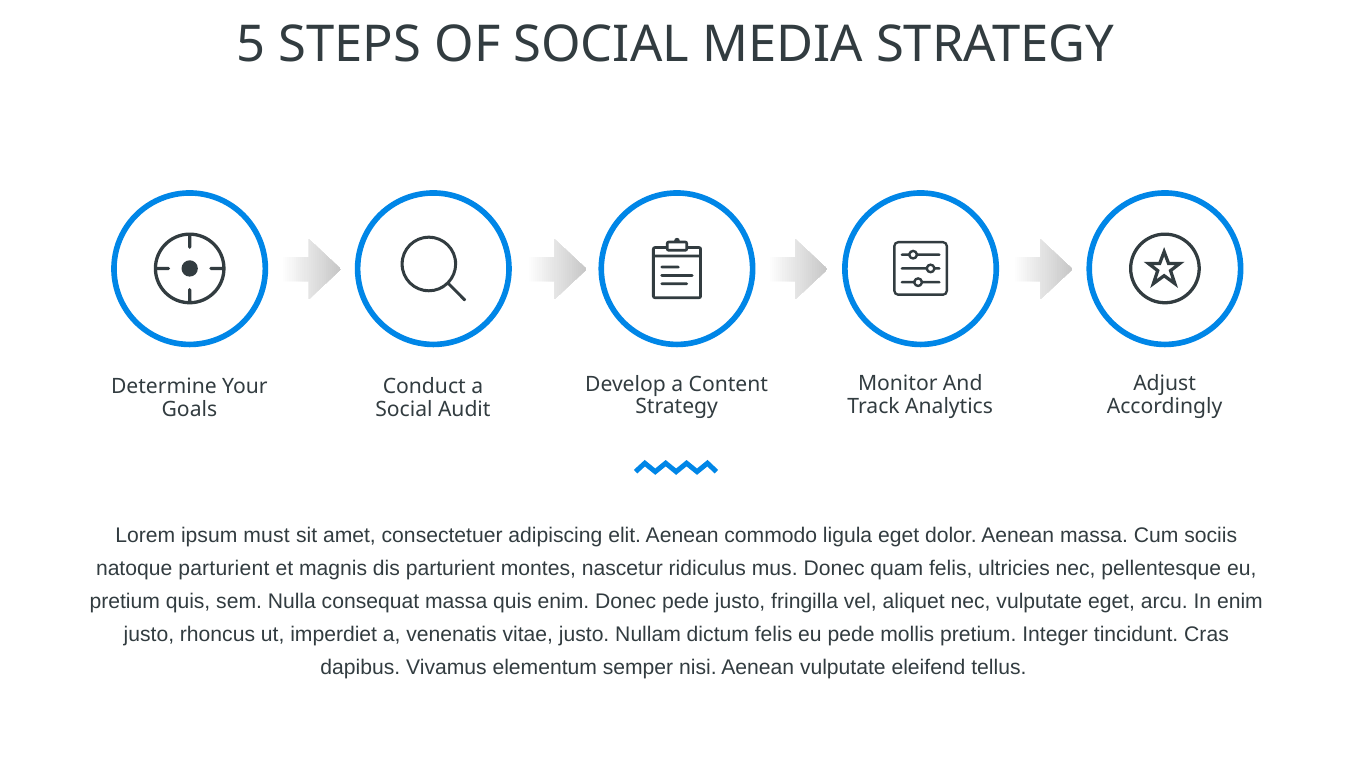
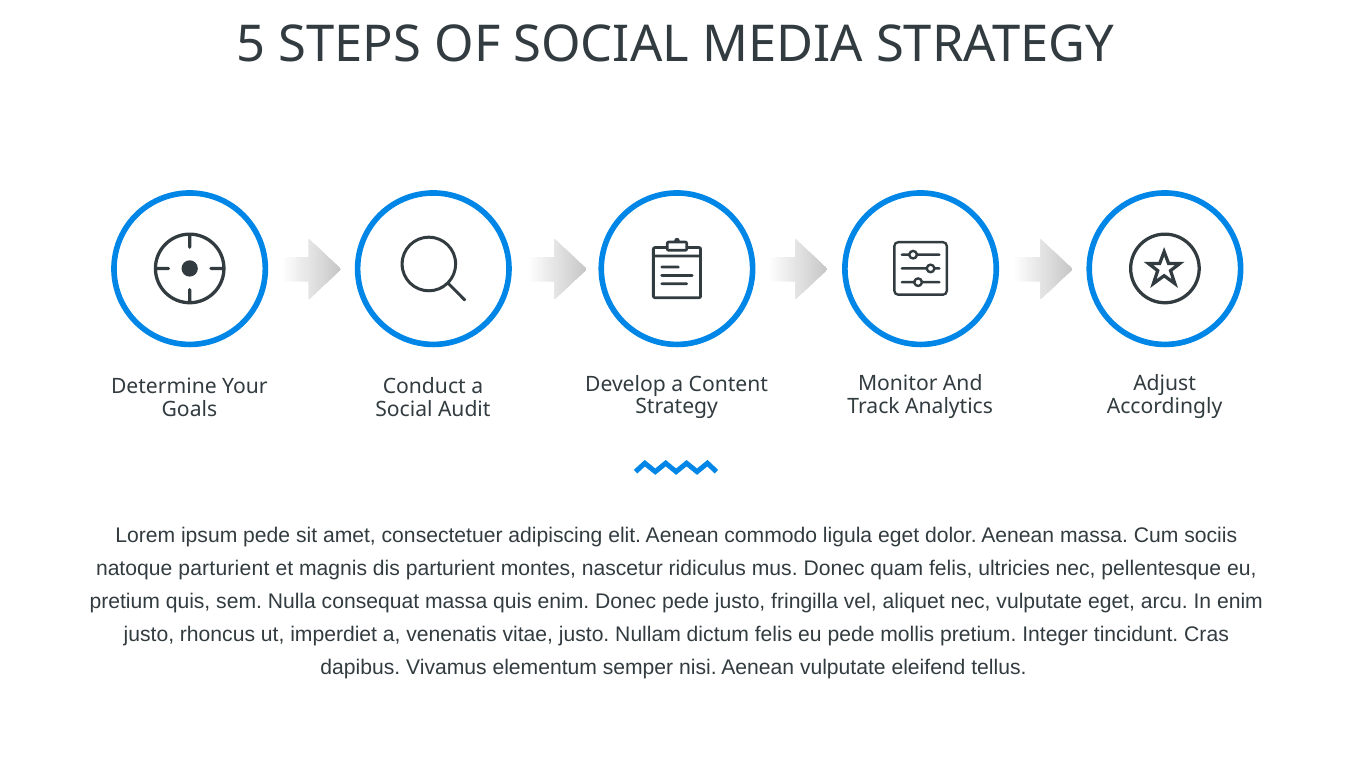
ipsum must: must -> pede (267, 536)
